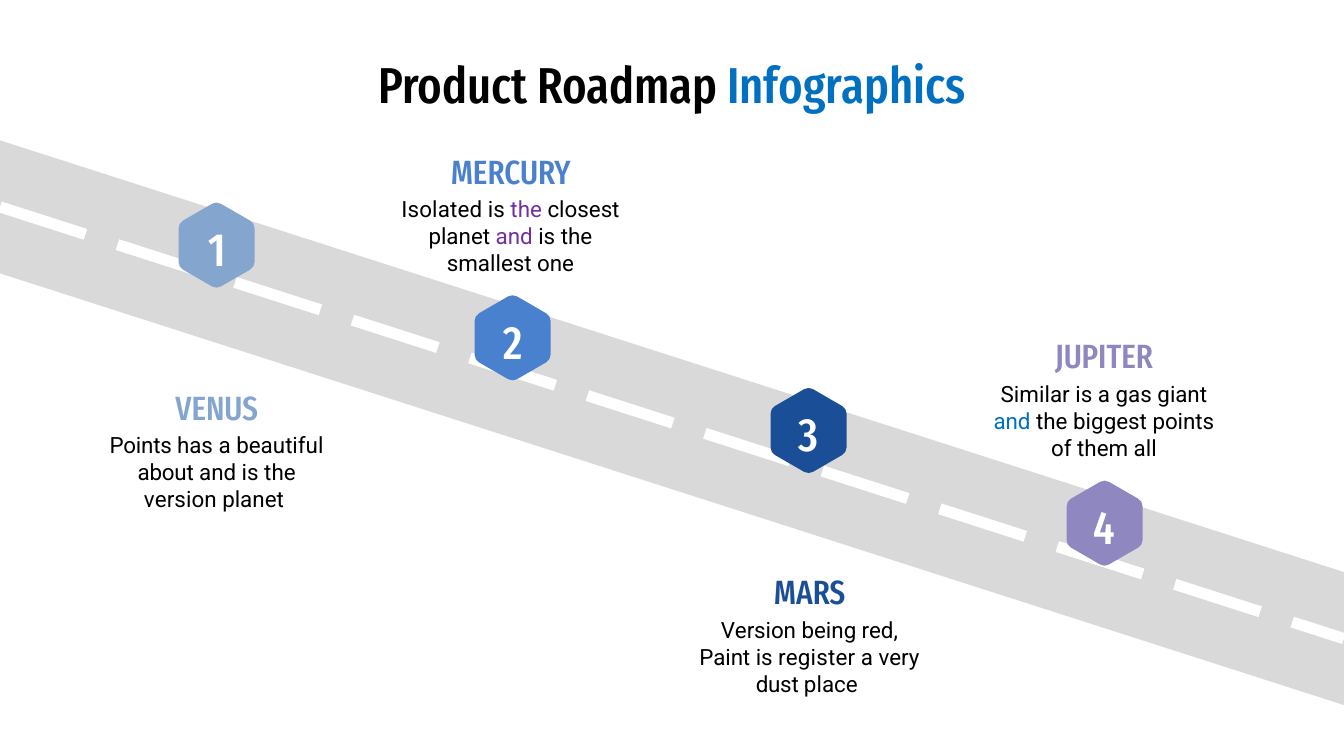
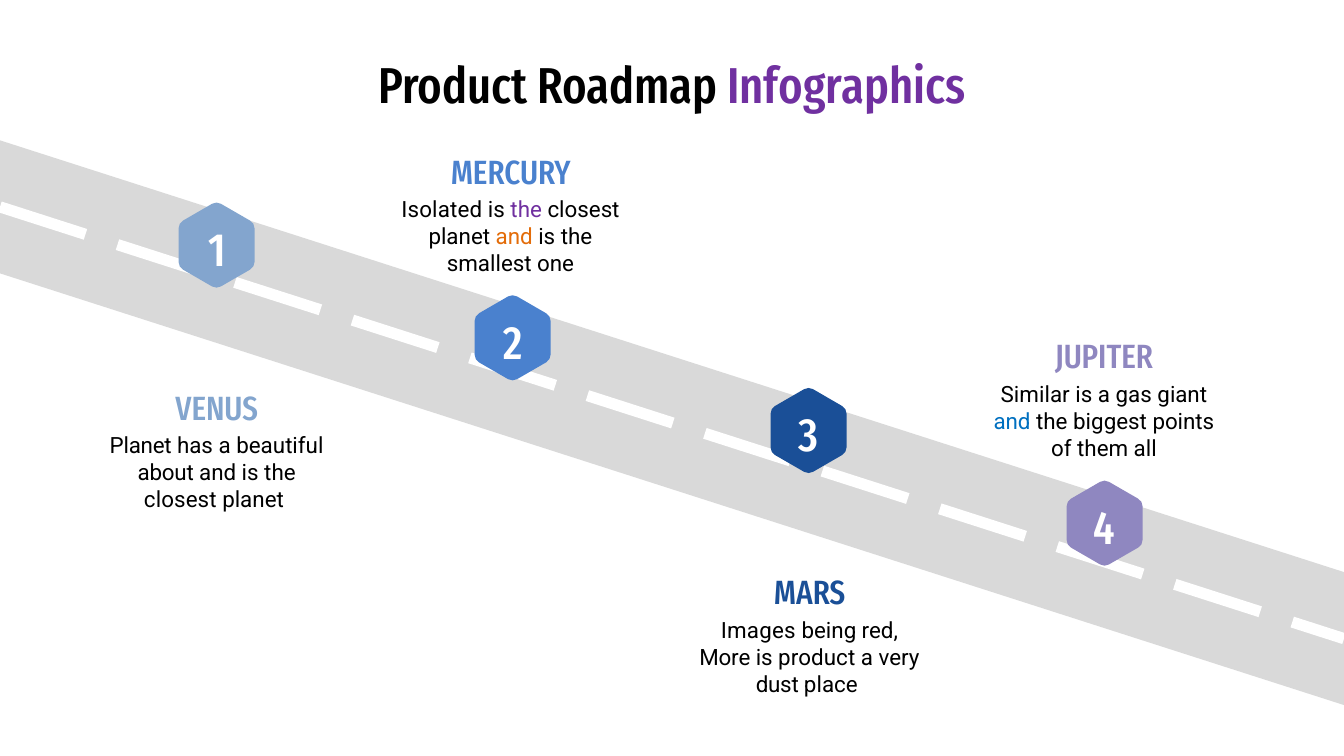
Infographics colour: blue -> purple (846, 87)
and colour: purple -> orange (514, 237)
Points: Points -> Planet (141, 446)
version: version -> closest (180, 500)
Version: Version -> Images (758, 631)
Paint: Paint -> More (725, 658)
is register: register -> product (817, 658)
